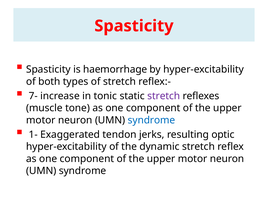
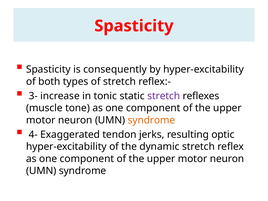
haemorrhage: haemorrhage -> consequently (115, 69)
7-: 7- -> 3- (33, 96)
syndrome colour: blue -> orange (151, 120)
1-: 1- -> 4- (33, 135)
